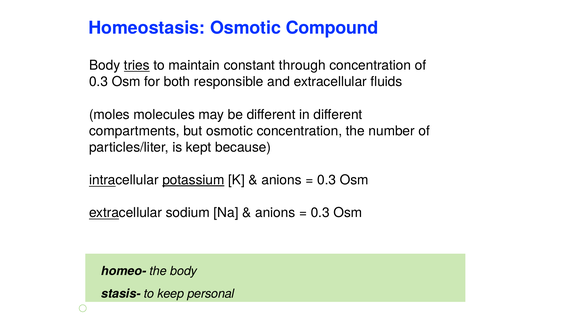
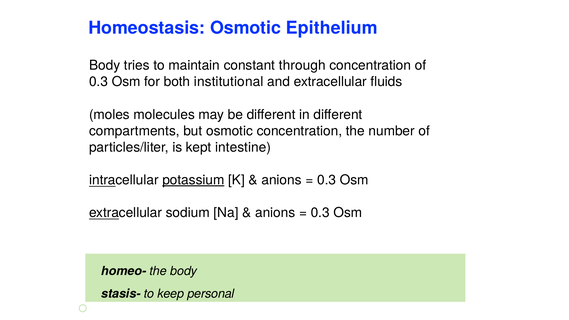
Compound: Compound -> Epithelium (332, 28)
tries underline: present -> none (137, 65)
responsible: responsible -> institutional (229, 82)
because: because -> intestine (243, 147)
